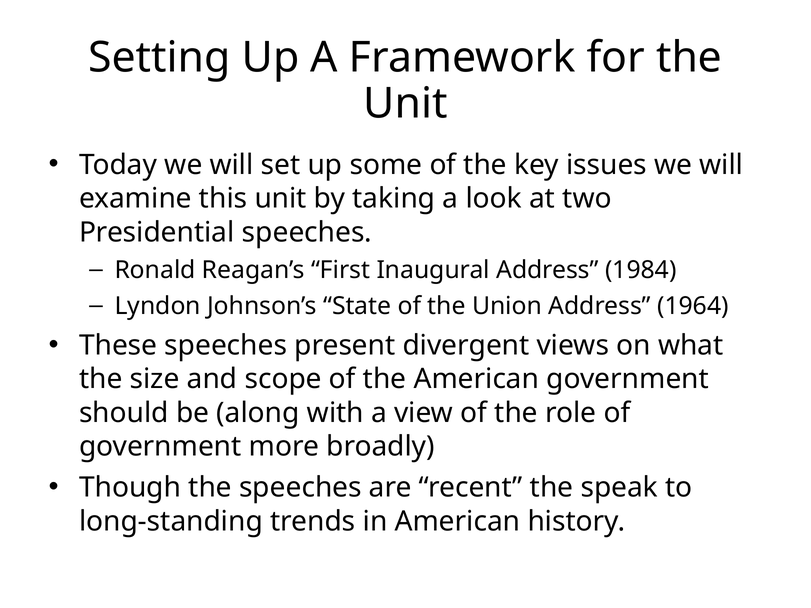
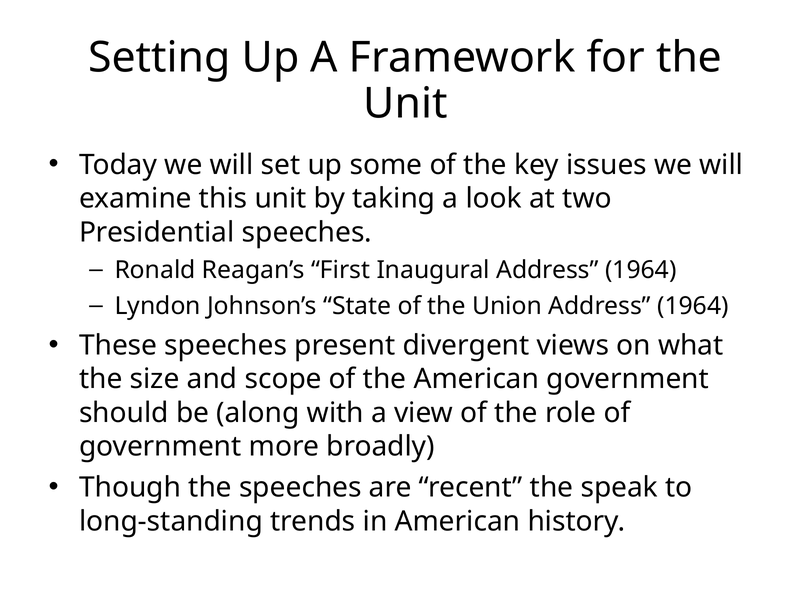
Inaugural Address 1984: 1984 -> 1964 (641, 270)
